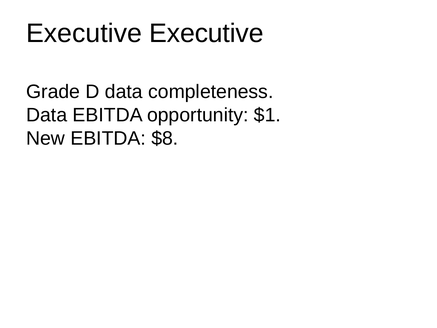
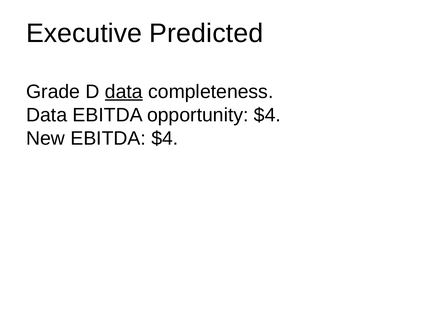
Executive Executive: Executive -> Predicted (206, 33)
data underline: none -> present (124, 92)
opportunity $1: $1 -> $4 (267, 115)
EBITDA $8: $8 -> $4 (165, 138)
